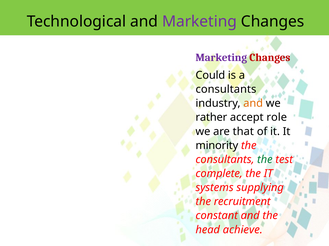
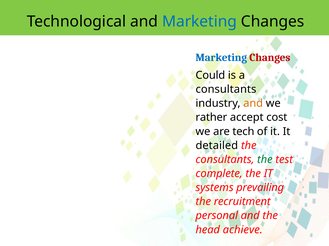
Marketing colour: purple -> blue (200, 22)
Marketing colour: purple -> blue (221, 58)
role: role -> cost (277, 118)
that: that -> tech (243, 132)
minority: minority -> detailed (217, 146)
supplying: supplying -> prevailing (260, 188)
constant: constant -> personal (217, 216)
